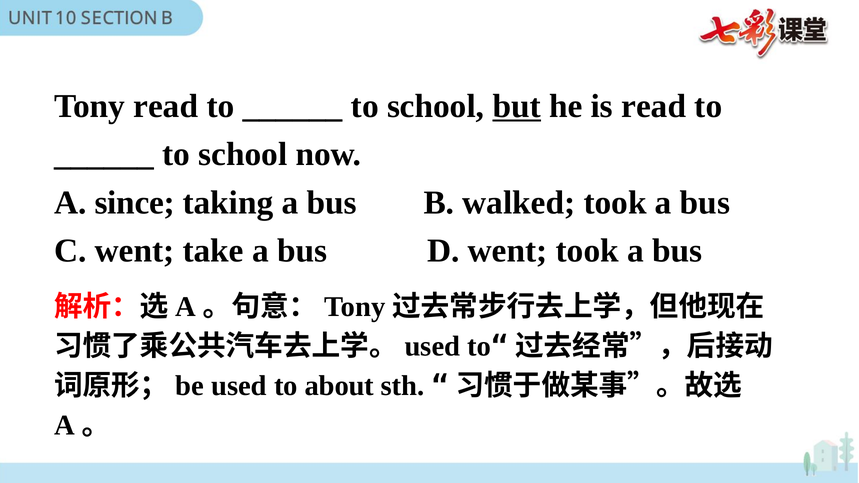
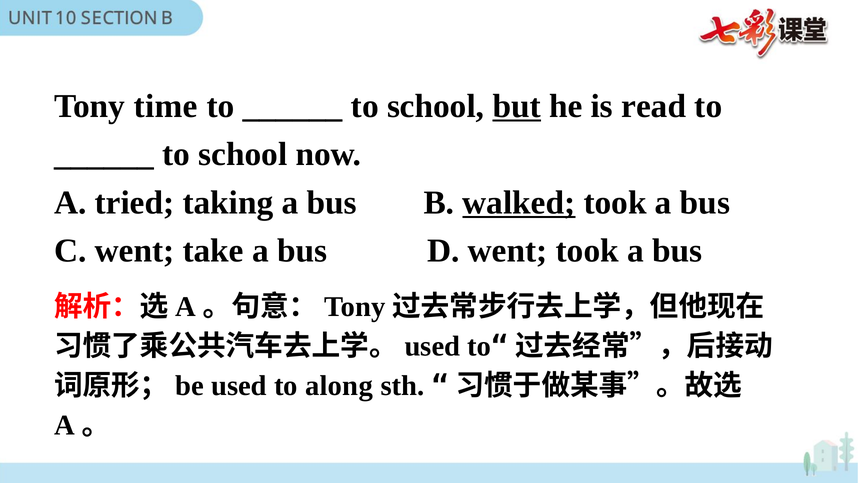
Tony read: read -> time (166, 106)
since: since -> tried (135, 203)
walked underline: none -> present (519, 203)
about: about -> along (339, 386)
